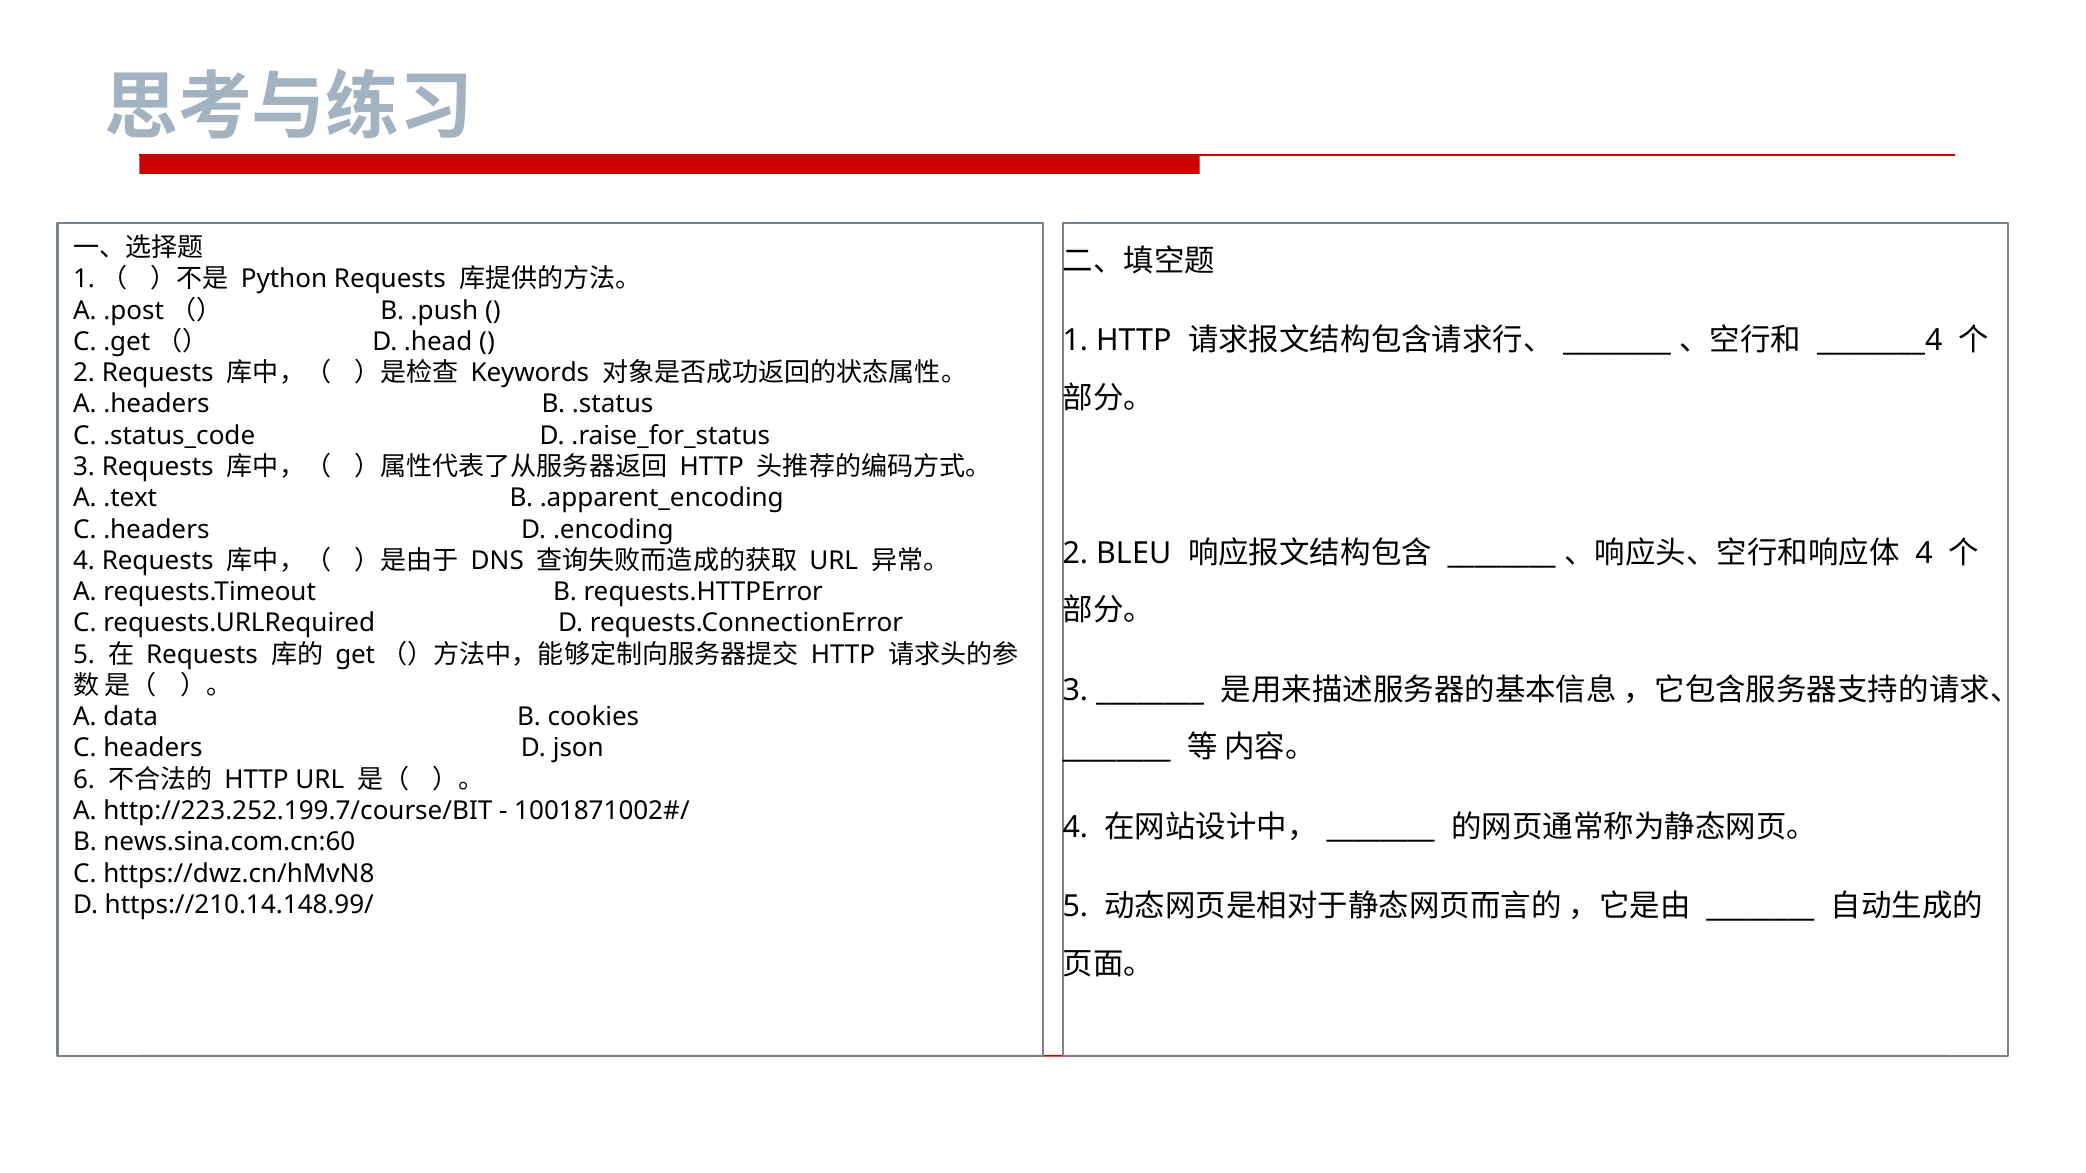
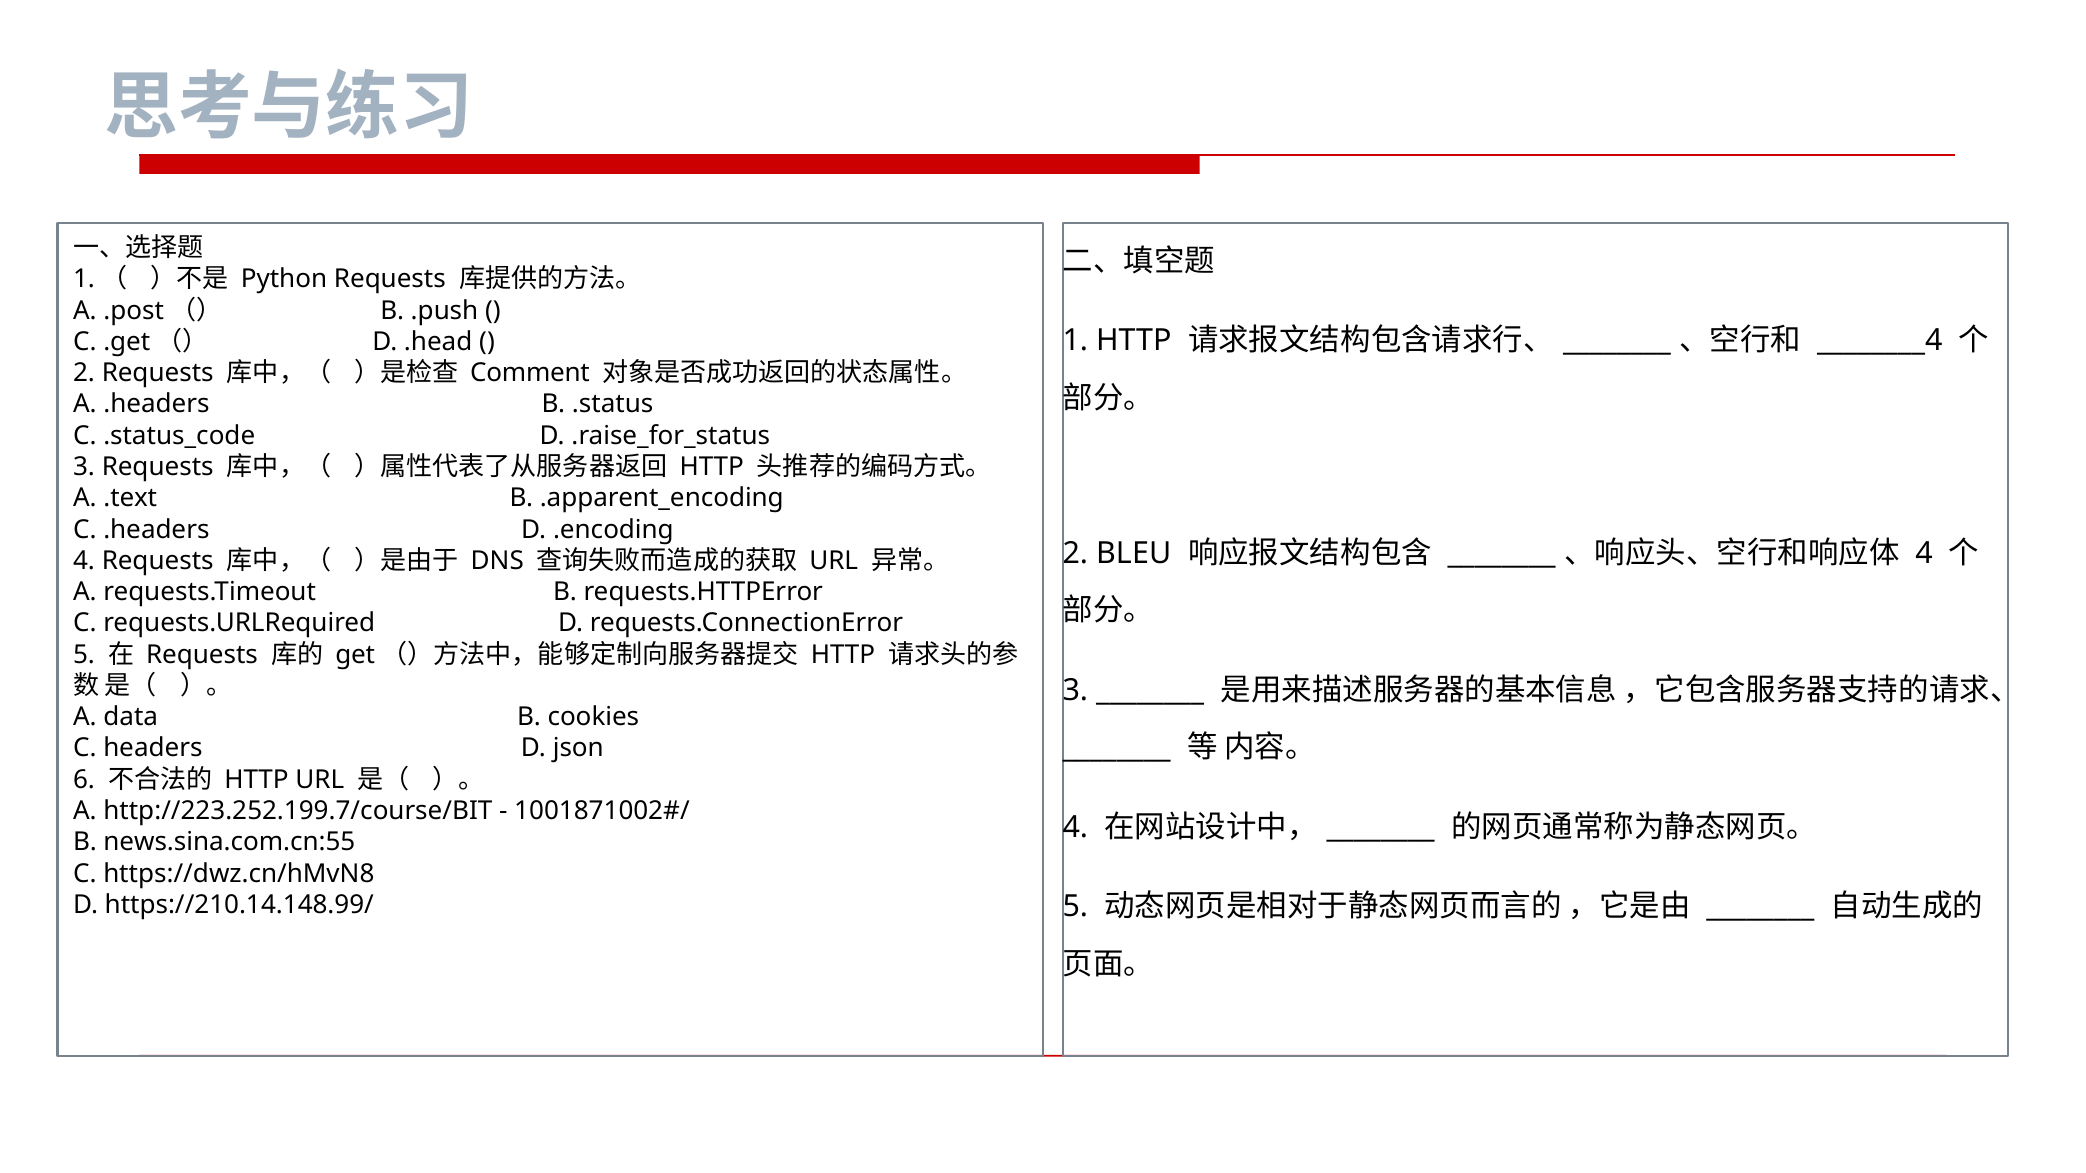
Keywords: Keywords -> Comment (530, 373)
news.sina.com.cn:60: news.sina.com.cn:60 -> news.sina.com.cn:55 (229, 843)
